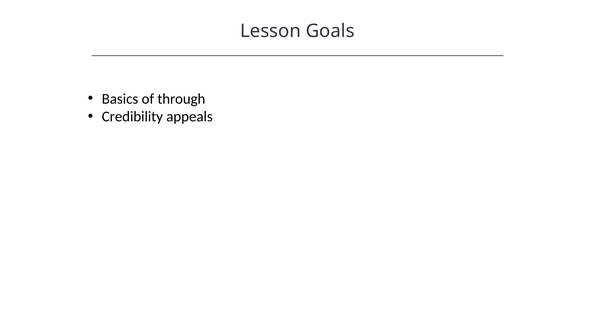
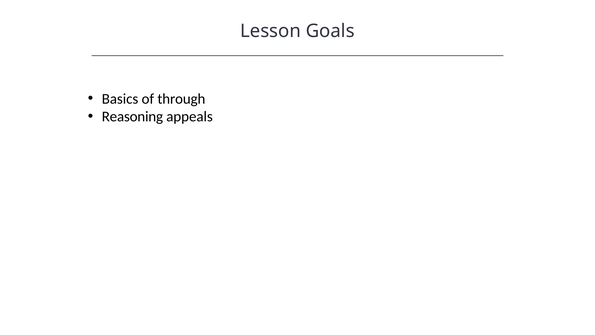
Credibility: Credibility -> Reasoning (132, 117)
